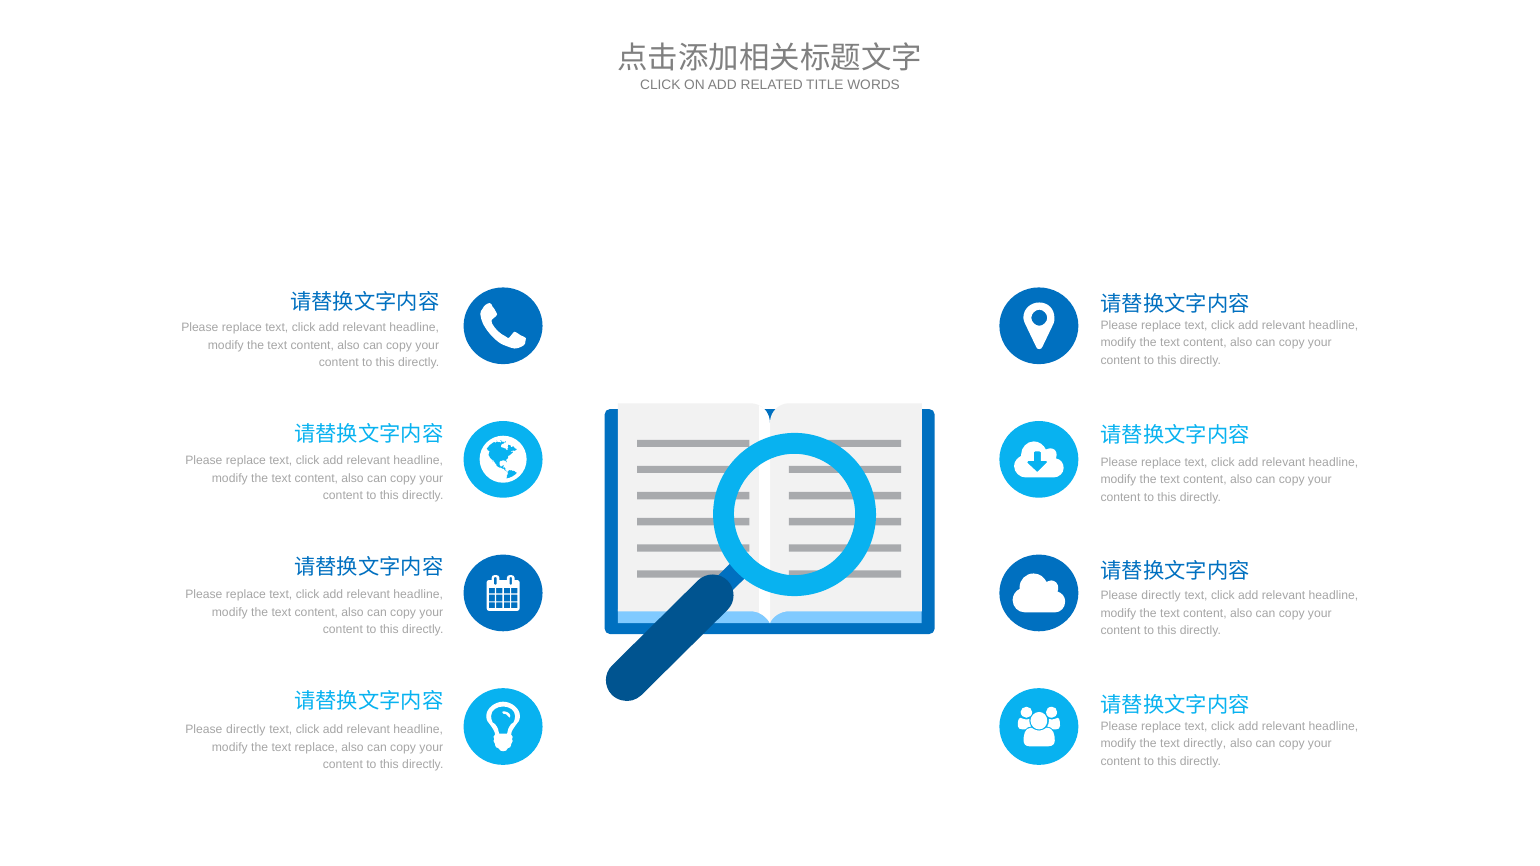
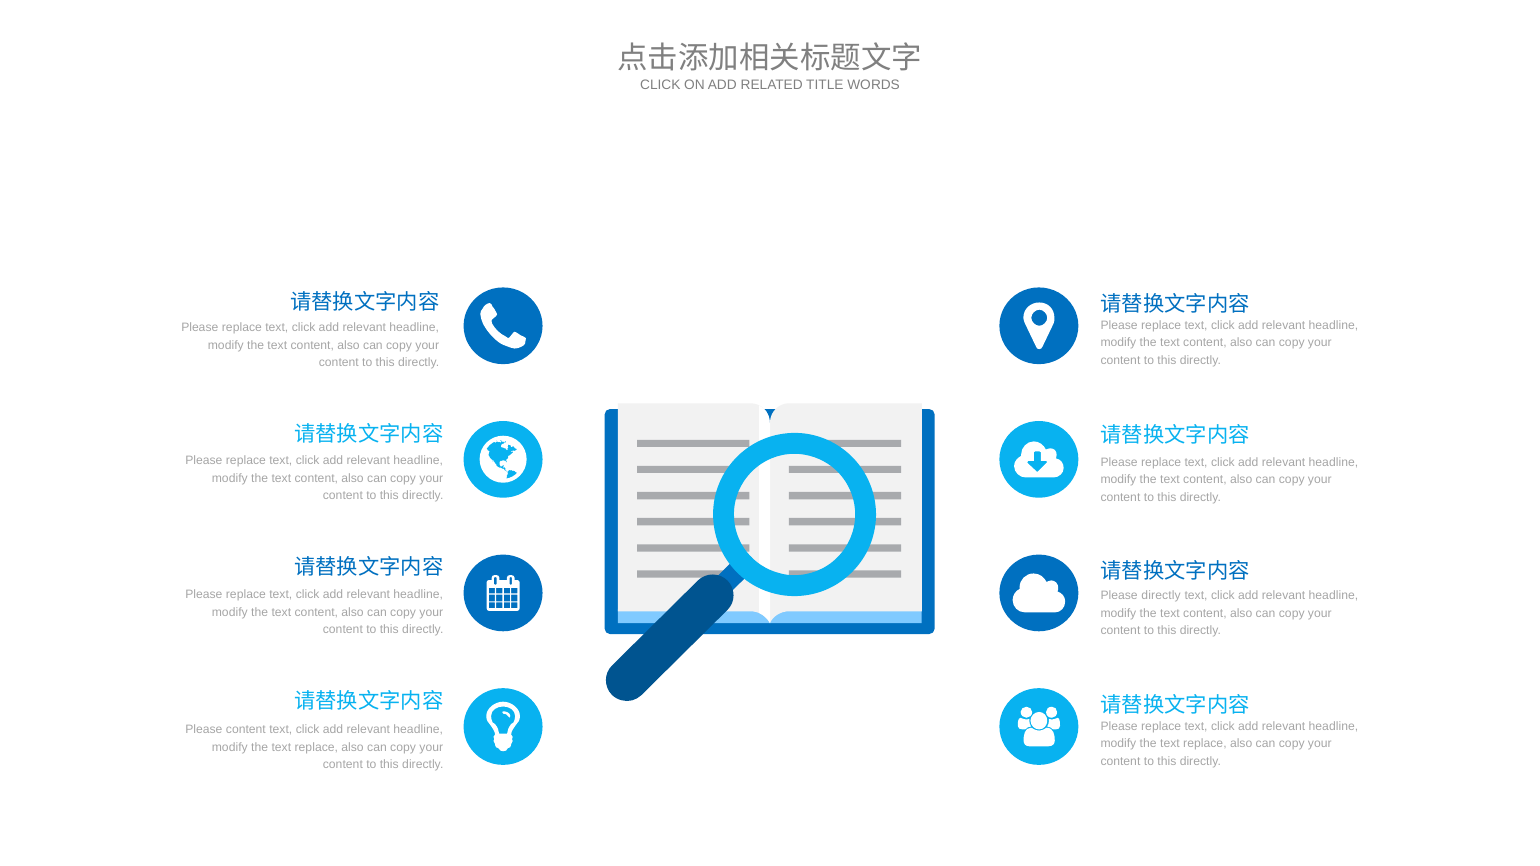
directly: directly -> content (246, 730)
directly: directly -> replace (1205, 744)
